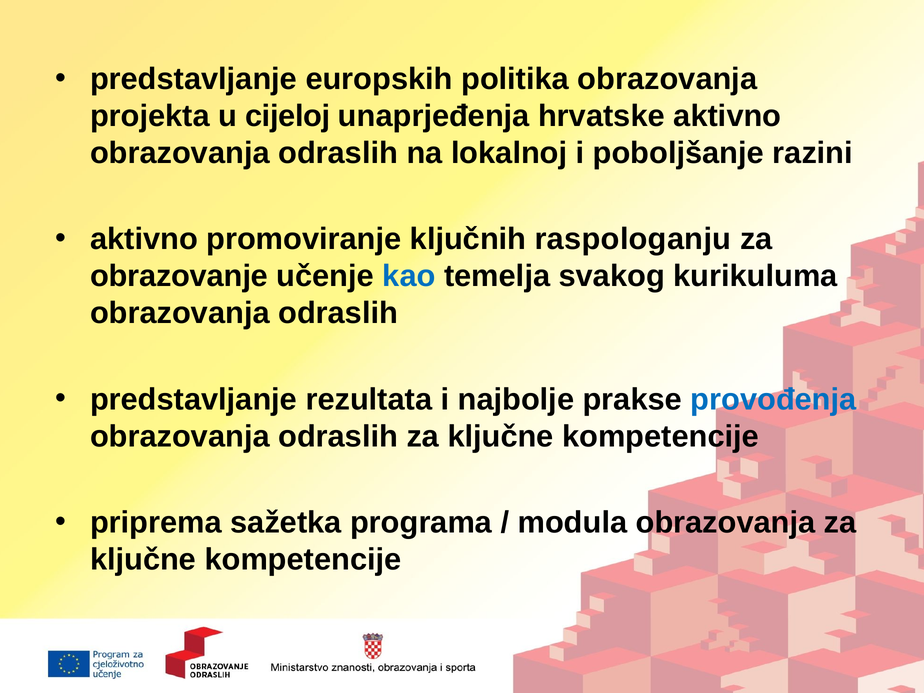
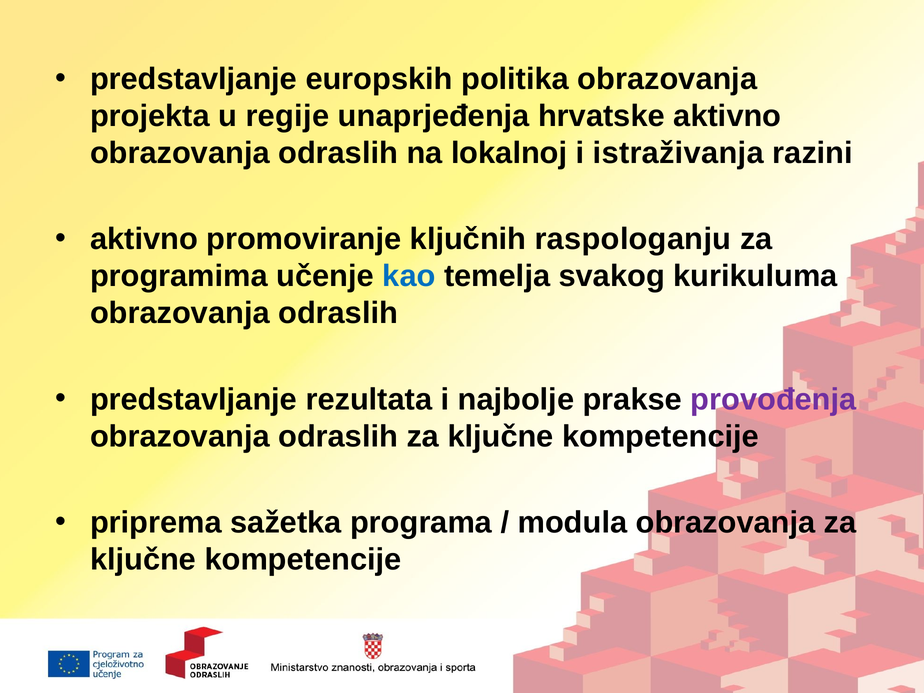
cijeloj: cijeloj -> regije (287, 116)
poboljšanje: poboljšanje -> istraživanja (678, 153)
obrazovanje: obrazovanje -> programima (179, 276)
provođenja colour: blue -> purple (773, 399)
